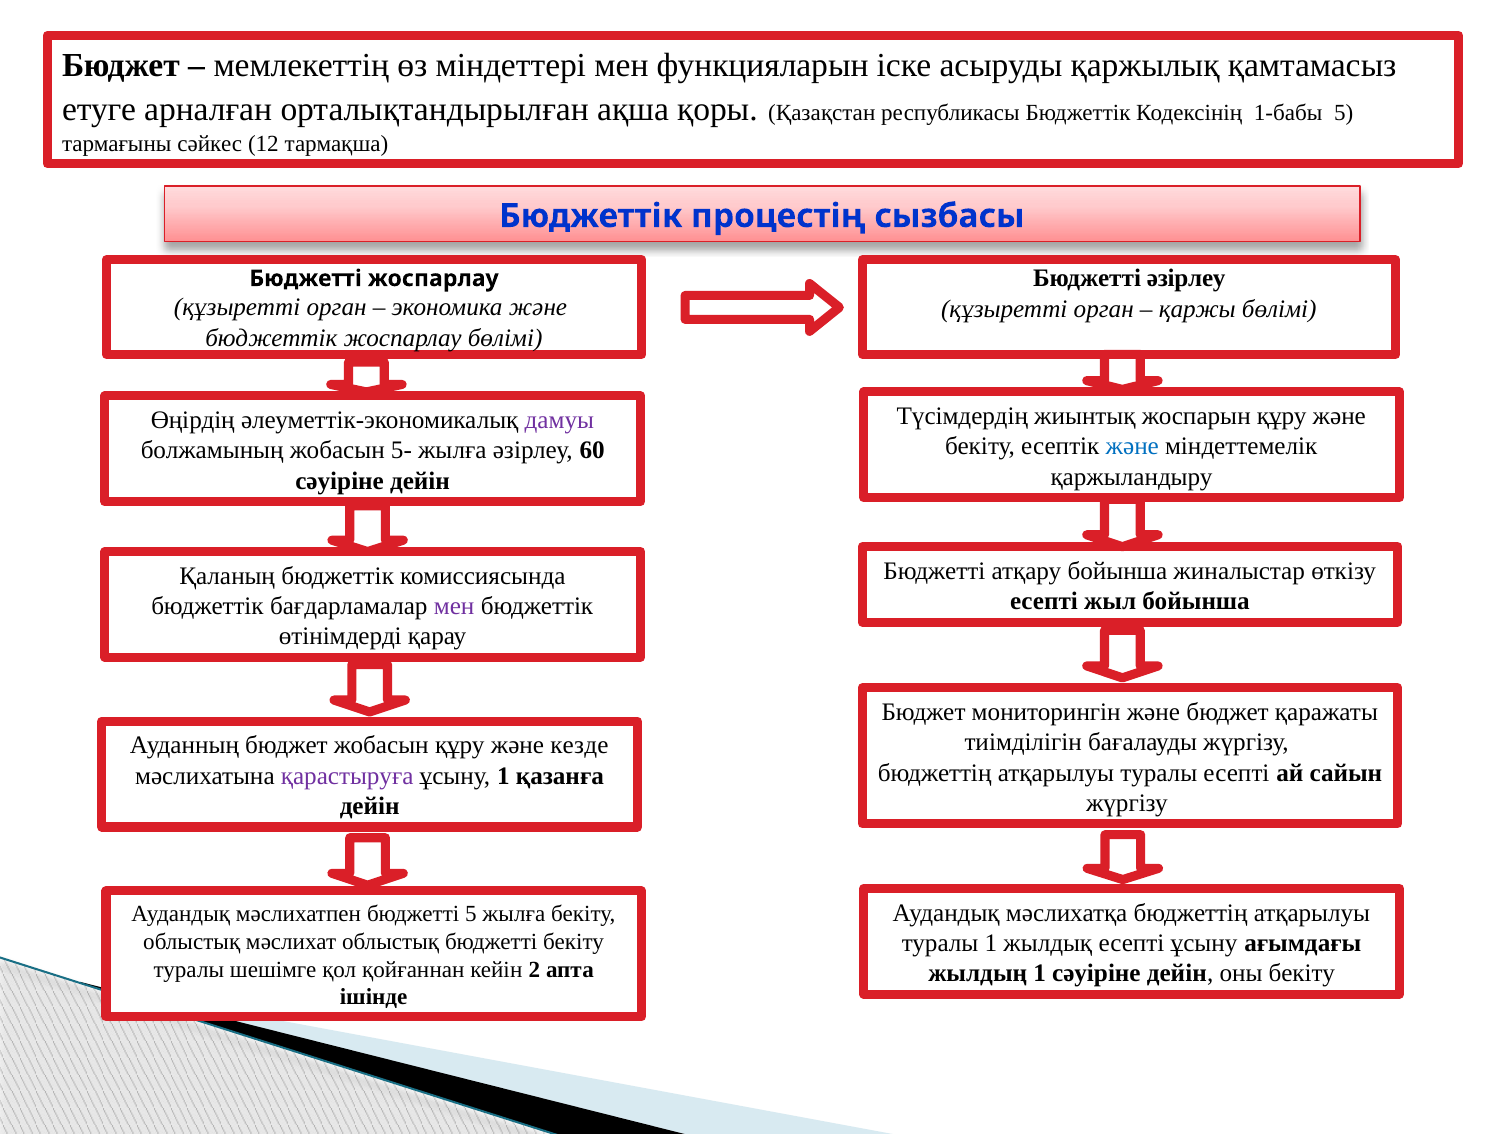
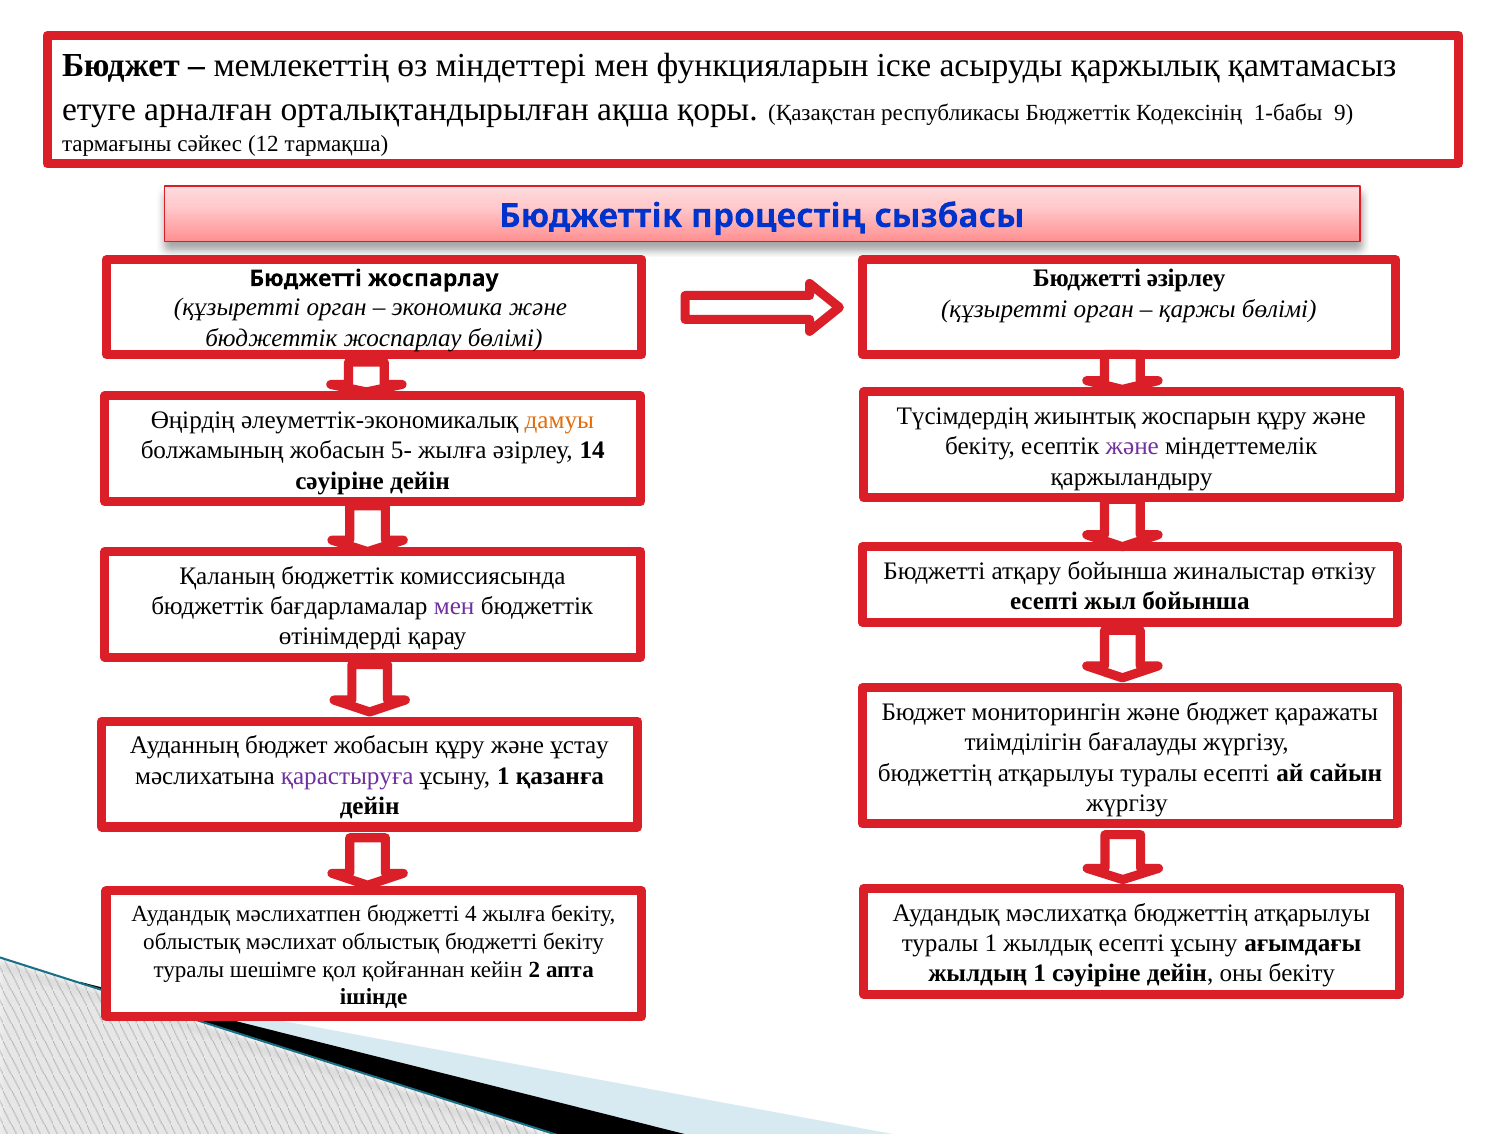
1-бабы 5: 5 -> 9 (1344, 113)
дамуы colour: purple -> orange (559, 420)
және colour: blue -> purple (1132, 447)
60: 60 -> 14 (592, 451)
кезде: кезде -> ұстау (580, 746)
бюджетті 5: 5 -> 4 (471, 914)
